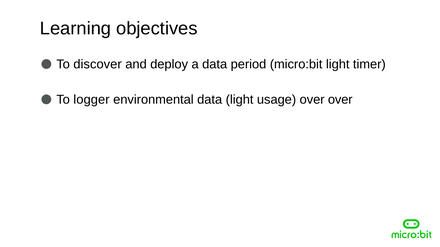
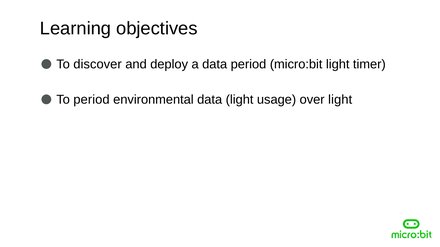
To logger: logger -> period (91, 100)
over over: over -> light (340, 100)
